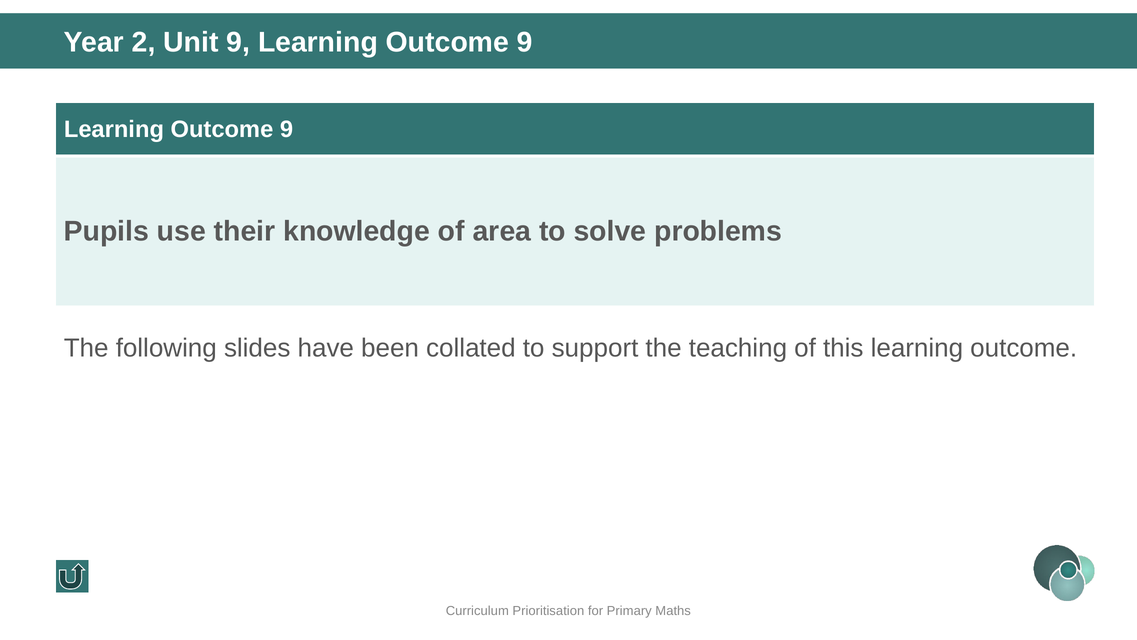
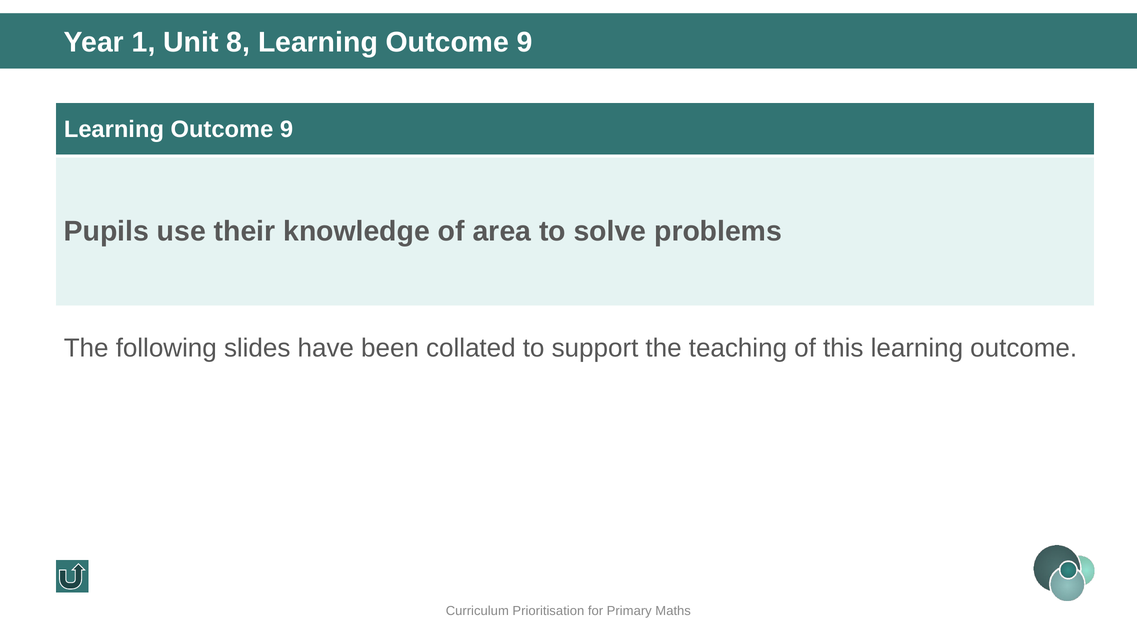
2: 2 -> 1 (144, 42)
Unit 9: 9 -> 8 (238, 42)
